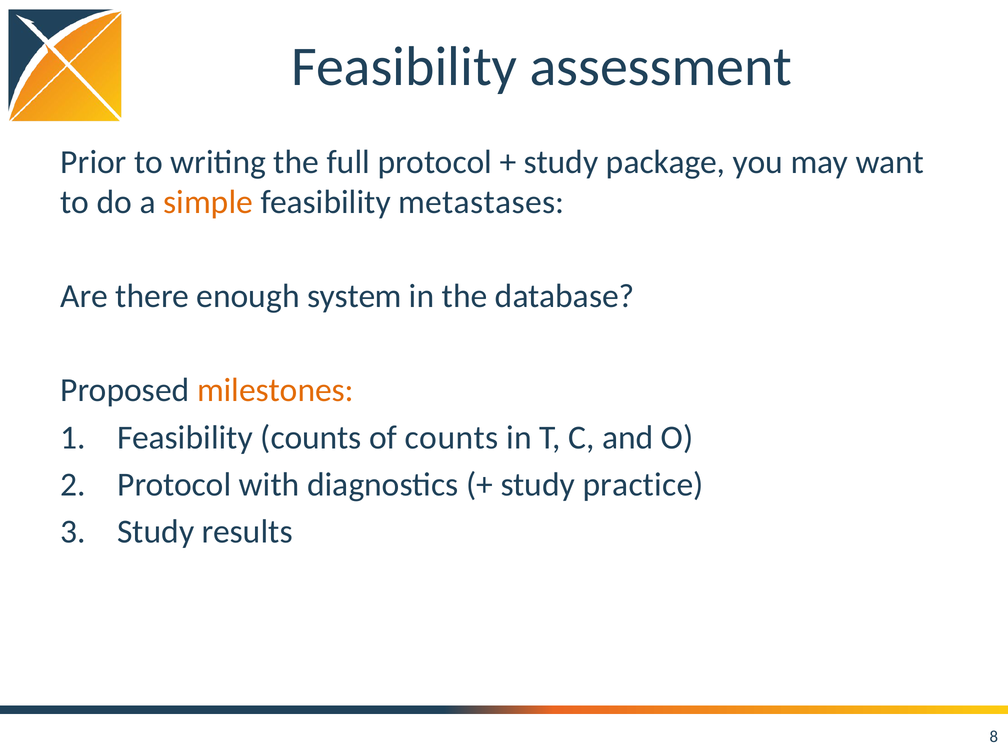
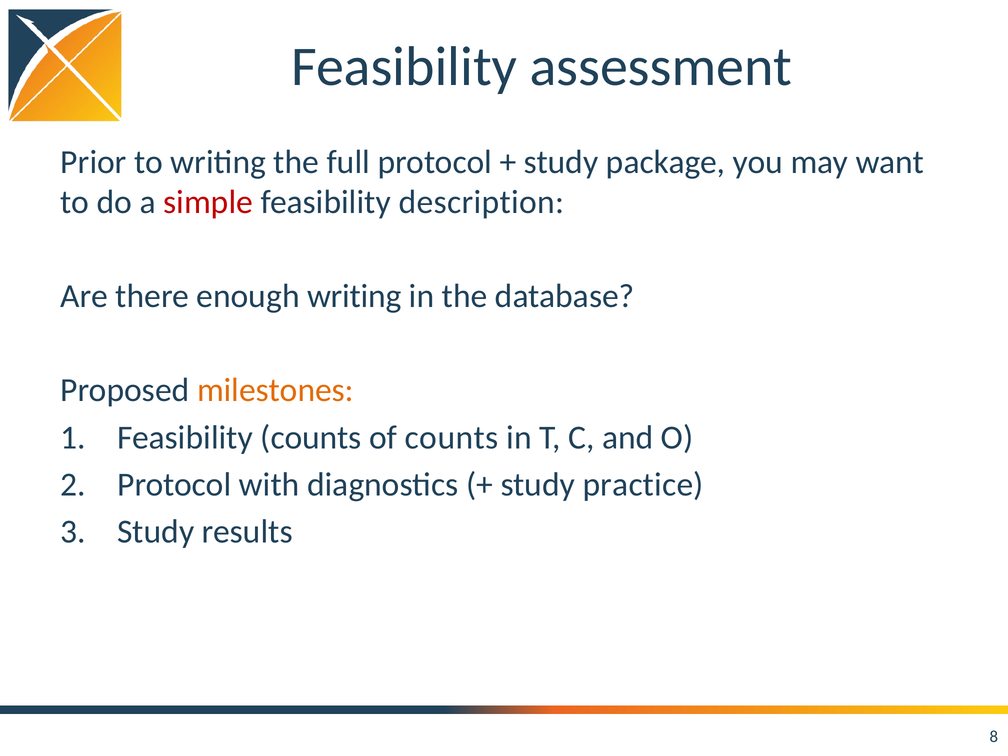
simple colour: orange -> red (208, 202)
metastases: metastases -> description (481, 202)
enough system: system -> writing (354, 296)
